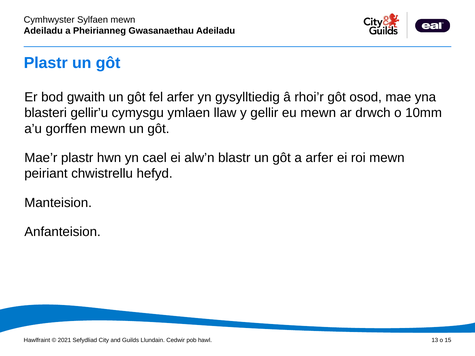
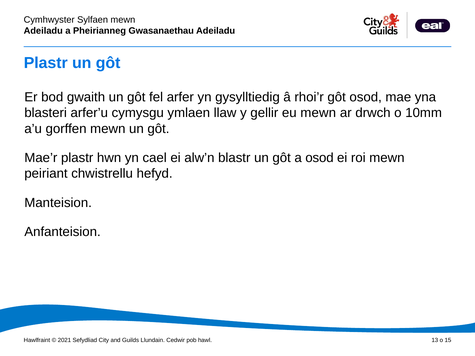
gellir’u: gellir’u -> arfer’u (89, 113)
a arfer: arfer -> osod (319, 158)
